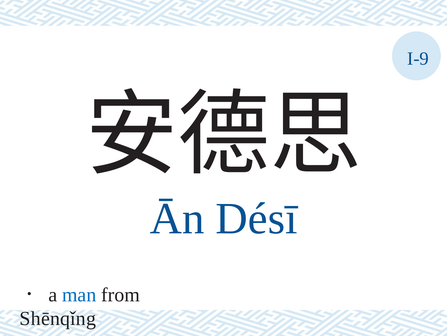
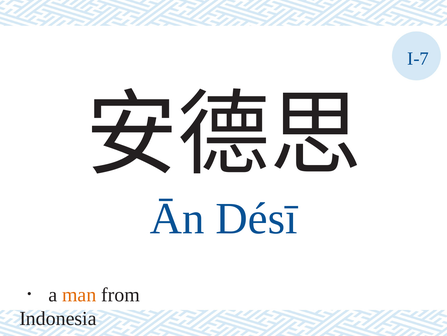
I-9: I-9 -> I-7 (418, 59)
man colour: blue -> orange (79, 294)
Shēnqǐng: Shēnqǐng -> Indonesia (58, 318)
